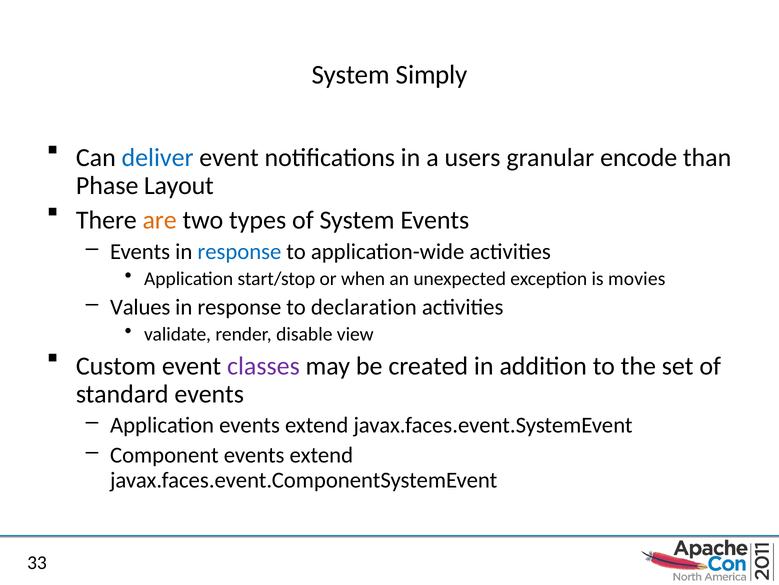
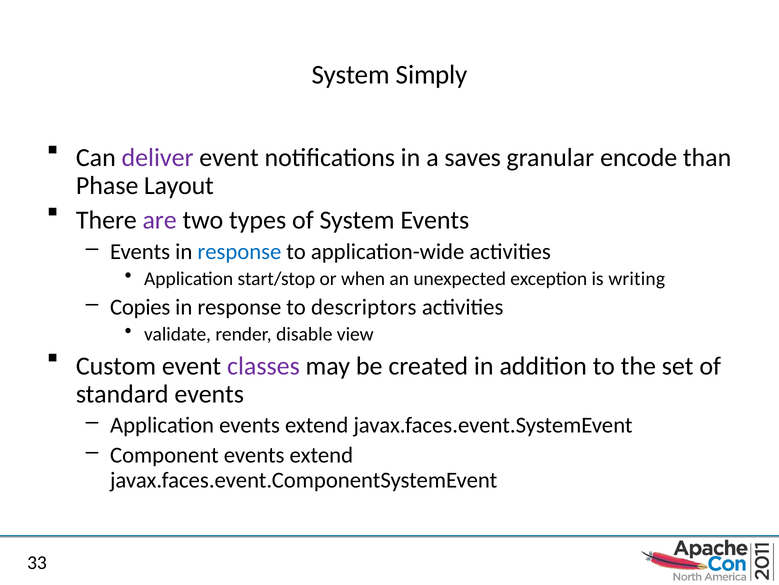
deliver colour: blue -> purple (158, 158)
users: users -> saves (473, 158)
are colour: orange -> purple (160, 220)
movies: movies -> writing (637, 278)
Values: Values -> Copies (140, 307)
declaration: declaration -> descriptors (364, 307)
